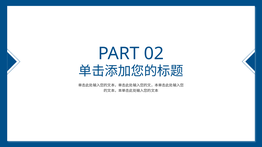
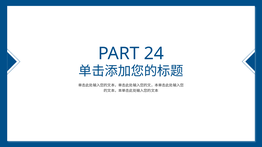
02: 02 -> 24 (154, 54)
